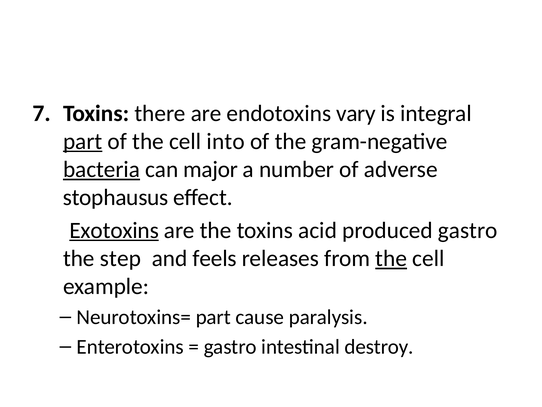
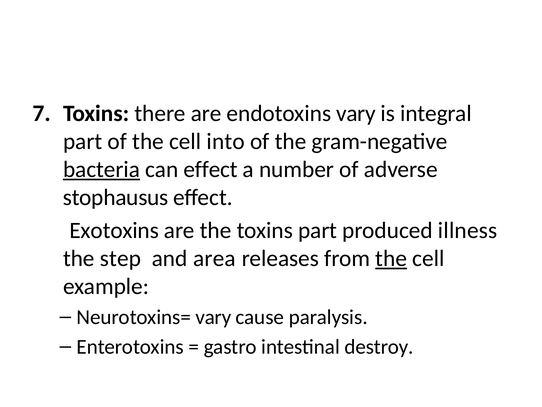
part underline: present -> none (83, 141)
can major: major -> effect (211, 169)
Exotoxins underline: present -> none (114, 230)
toxins acid: acid -> part (318, 230)
produced gastro: gastro -> illness (468, 230)
feels: feels -> area (214, 258)
Neurotoxins= part: part -> vary (213, 317)
